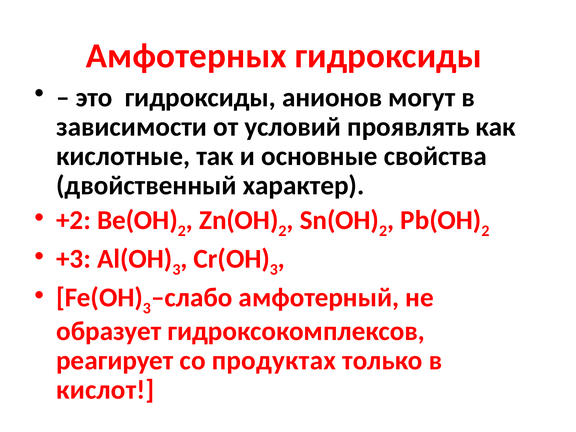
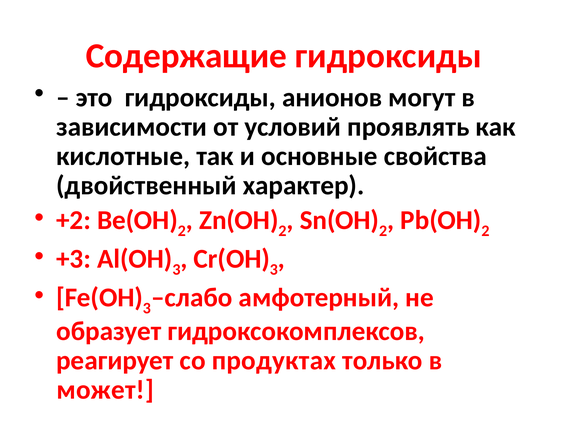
Амфотерных: Амфотерных -> Содержащие (186, 56)
кислот: кислот -> может (105, 390)
